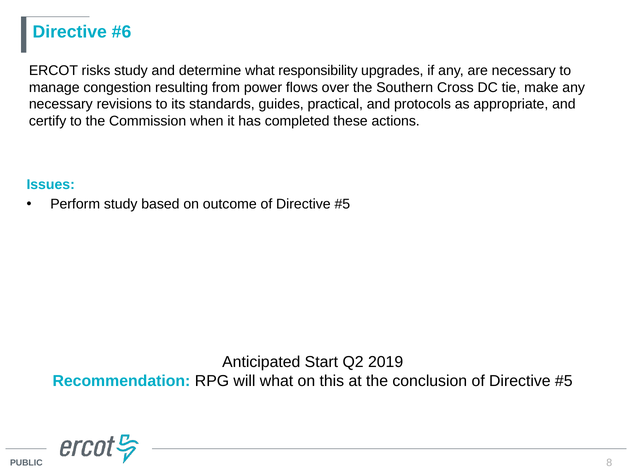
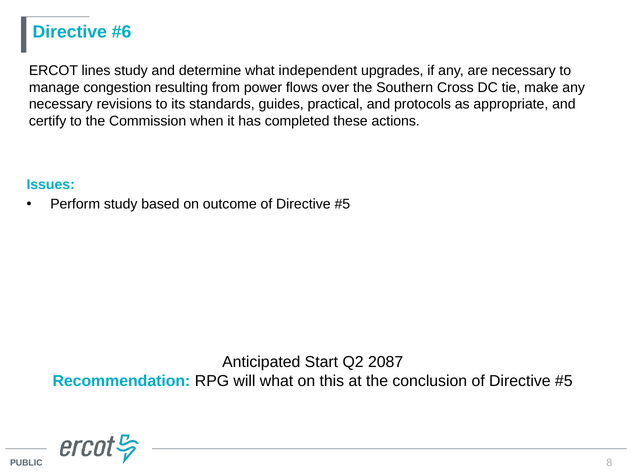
risks: risks -> lines (96, 71)
responsibility: responsibility -> independent (318, 71)
2019: 2019 -> 2087 (386, 362)
